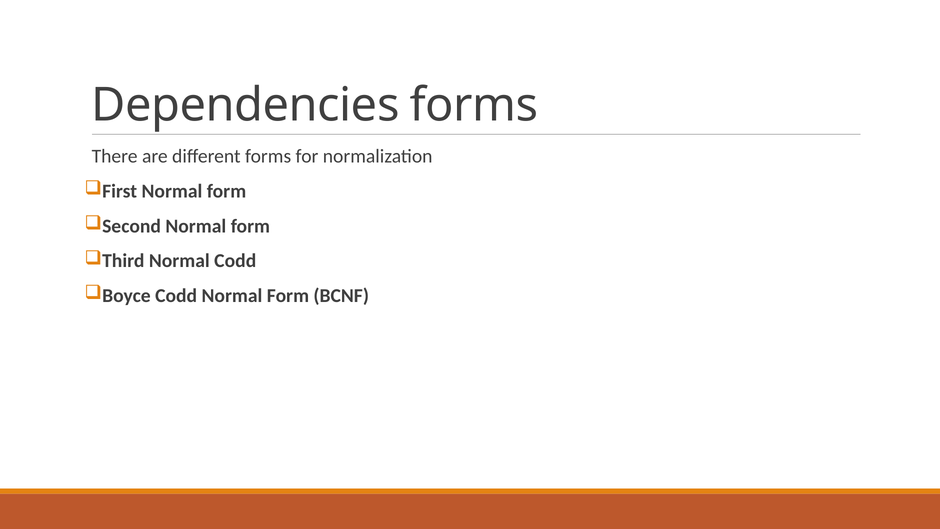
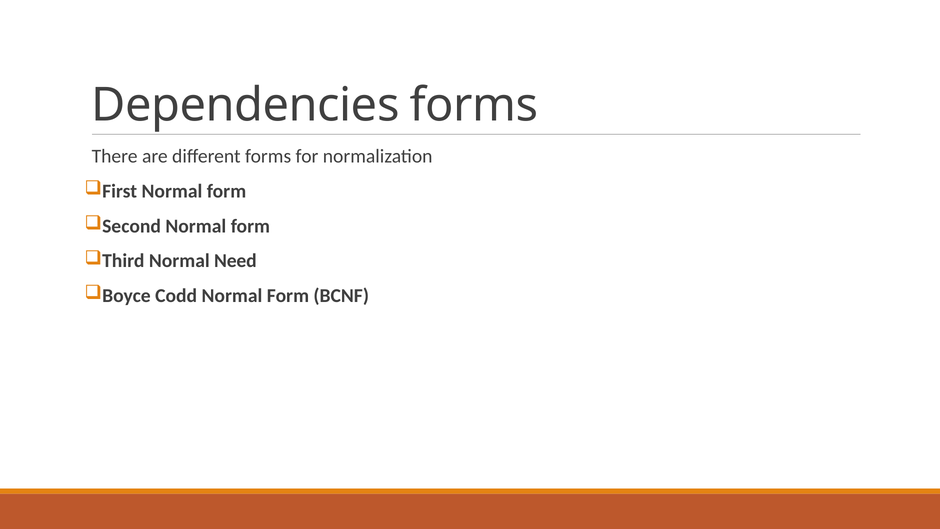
Normal Codd: Codd -> Need (235, 261)
